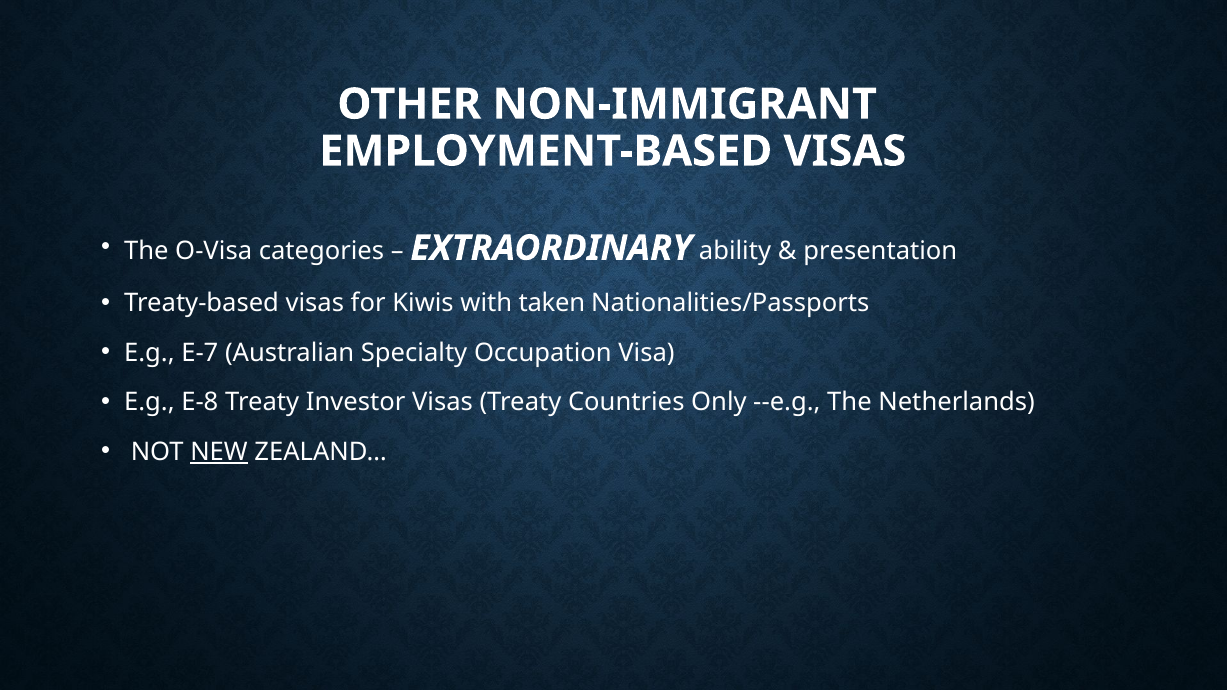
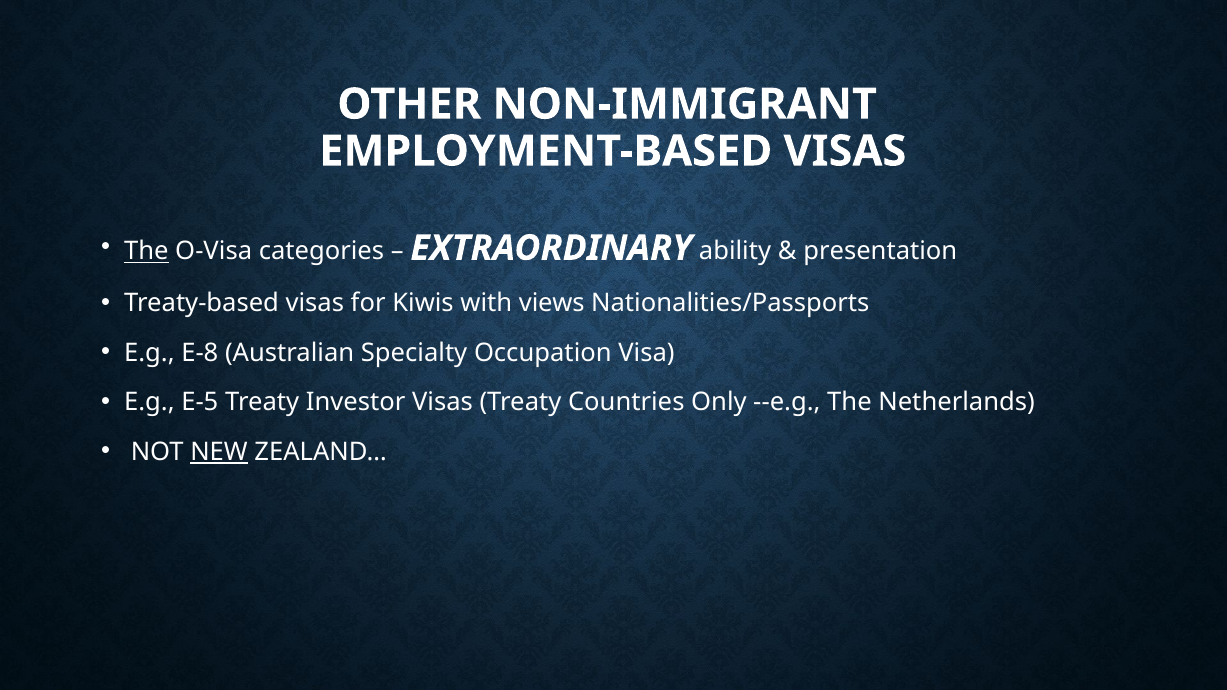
The underline: none -> present (146, 251)
taken: taken -> views (552, 303)
E-7: E-7 -> E-8 (200, 353)
E-8: E-8 -> E-5 (200, 402)
